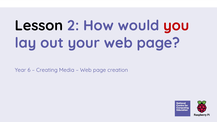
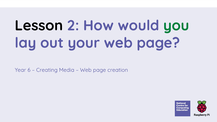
you colour: red -> green (176, 26)
